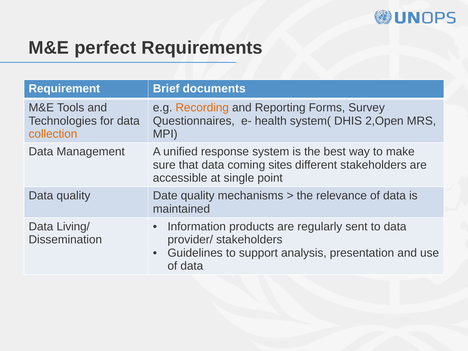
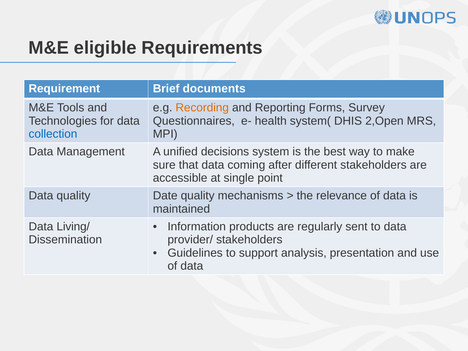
perfect: perfect -> eligible (105, 48)
collection colour: orange -> blue (53, 134)
response: response -> decisions (225, 152)
sites: sites -> after (280, 165)
